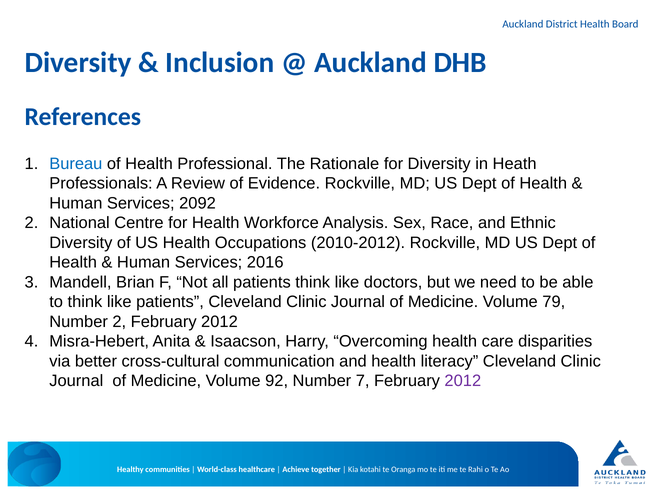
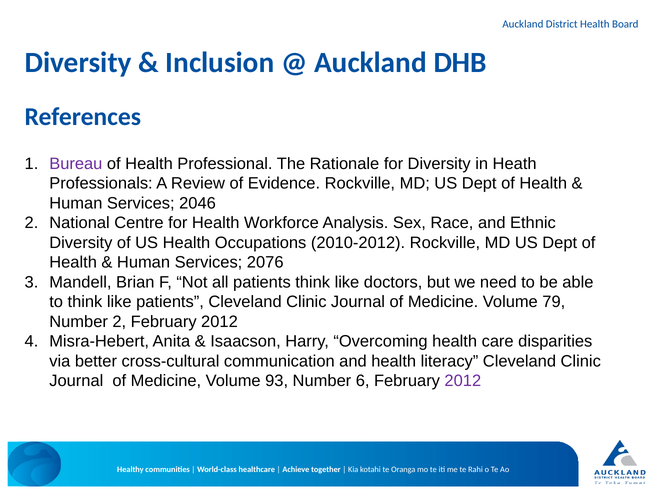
Bureau colour: blue -> purple (76, 164)
2092: 2092 -> 2046 (198, 203)
2016: 2016 -> 2076 (265, 263)
92: 92 -> 93 (277, 381)
7: 7 -> 6 (363, 381)
